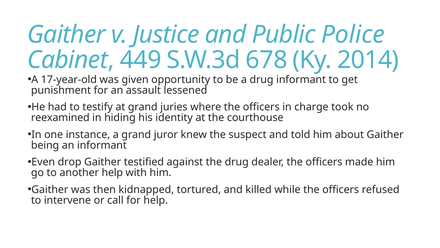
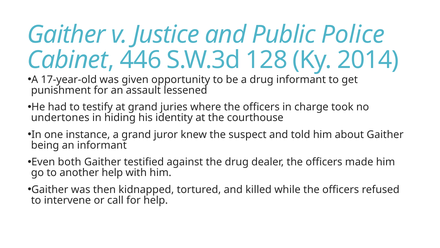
449: 449 -> 446 (141, 60)
678: 678 -> 128 (267, 60)
reexamined: reexamined -> undertones (60, 118)
drop: drop -> both (70, 162)
